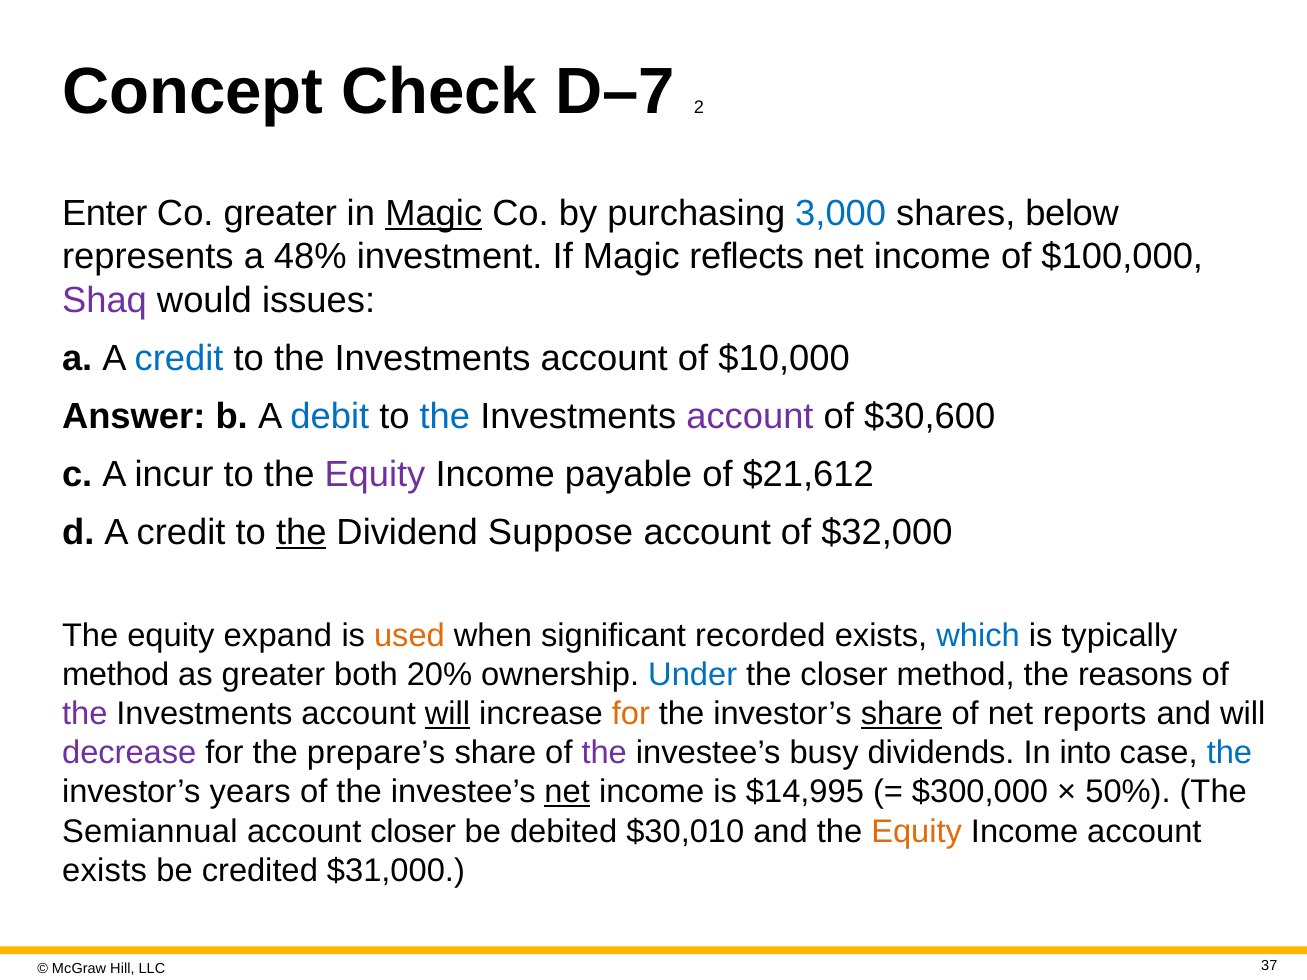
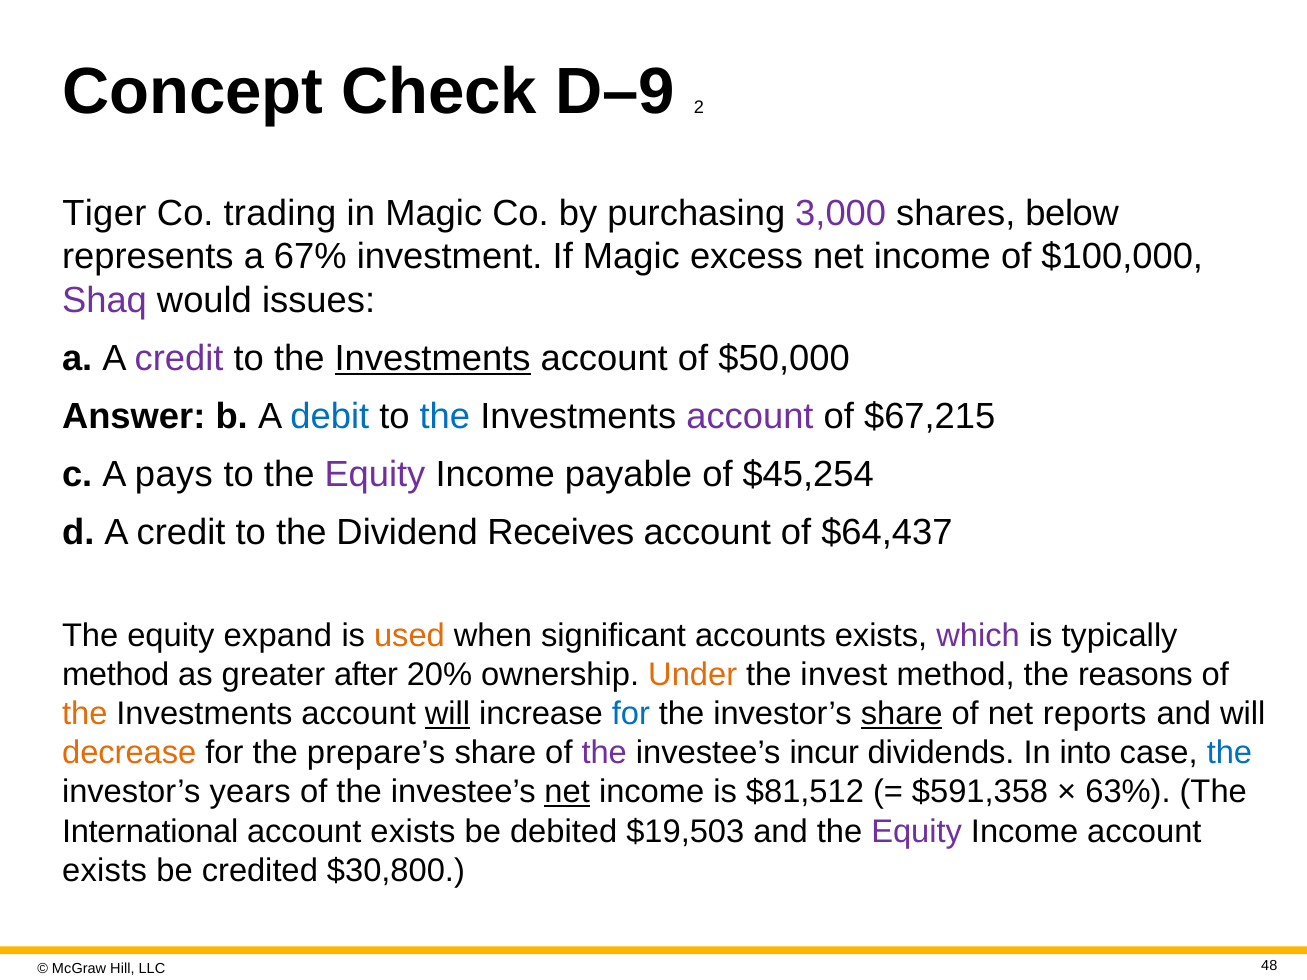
D–7: D–7 -> D–9 (615, 92)
Enter: Enter -> Tiger (104, 213)
Co greater: greater -> trading (280, 213)
Magic underline: present -> none (434, 213)
3,000 colour: blue -> purple (841, 213)
48%: 48% -> 67% (310, 257)
reflects: reflects -> excess (747, 257)
credit colour: blue -> purple (179, 359)
Investments underline: none -> present (433, 359)
$10,000: $10,000 -> $50,000 (784, 359)
$30,600: $30,600 -> $67,215 (930, 417)
incur: incur -> pays (174, 475)
$21,612: $21,612 -> $45,254 (808, 475)
the underline: present -> none (301, 533)
Suppose: Suppose -> Receives (561, 533)
$32,000: $32,000 -> $64,437 (887, 533)
recorded: recorded -> accounts (760, 636)
which colour: blue -> purple (978, 636)
both: both -> after (366, 675)
Under colour: blue -> orange (693, 675)
the closer: closer -> invest (844, 675)
the colour: purple -> orange (85, 714)
for colour: orange -> blue (631, 714)
decrease colour: purple -> orange (129, 753)
busy: busy -> incur (824, 753)
$14,995: $14,995 -> $81,512 (805, 792)
$300,000: $300,000 -> $591,358 (980, 792)
50%: 50% -> 63% (1128, 792)
Semiannual: Semiannual -> International (150, 832)
closer: closer -> exists (413, 832)
$30,010: $30,010 -> $19,503 (685, 832)
Equity colour: orange -> purple (917, 832)
$31,000: $31,000 -> $30,800 (396, 871)
37: 37 -> 48 (1269, 966)
